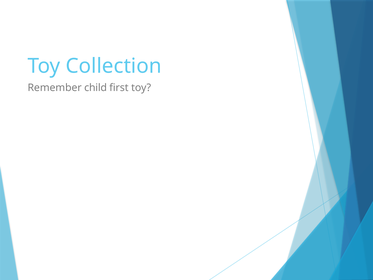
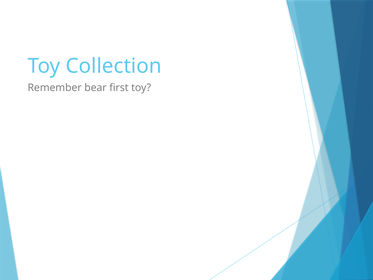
child: child -> bear (95, 88)
